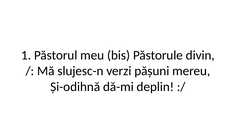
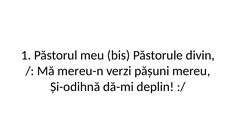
slujesc-n: slujesc-n -> mereu-n (80, 71)
